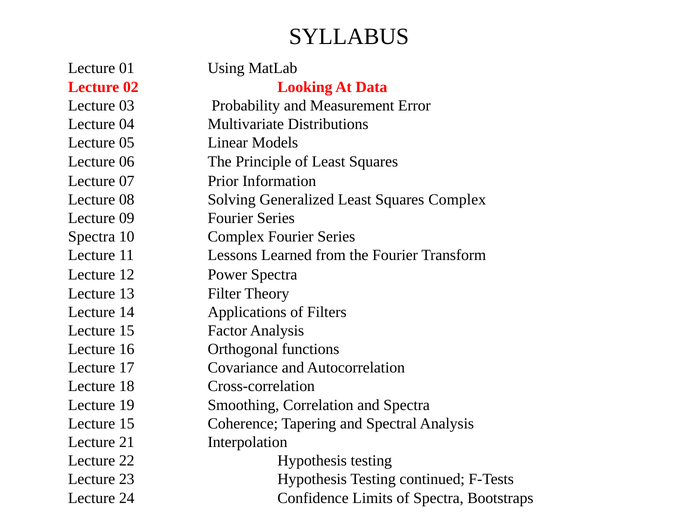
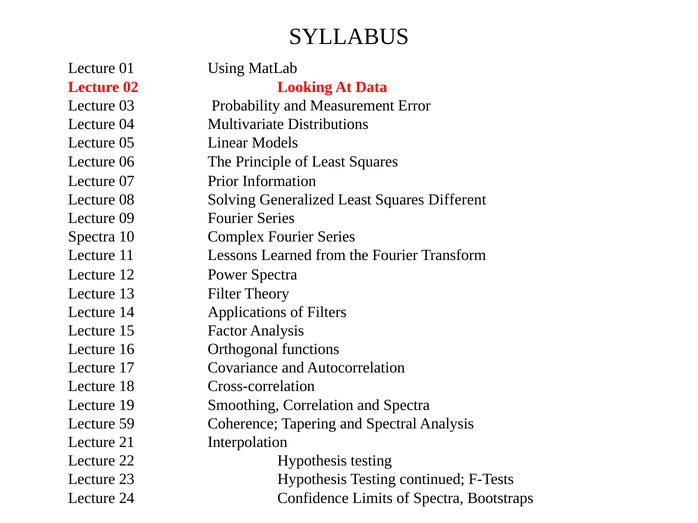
Squares Complex: Complex -> Different (457, 200)
15: 15 -> 59 (127, 424)
